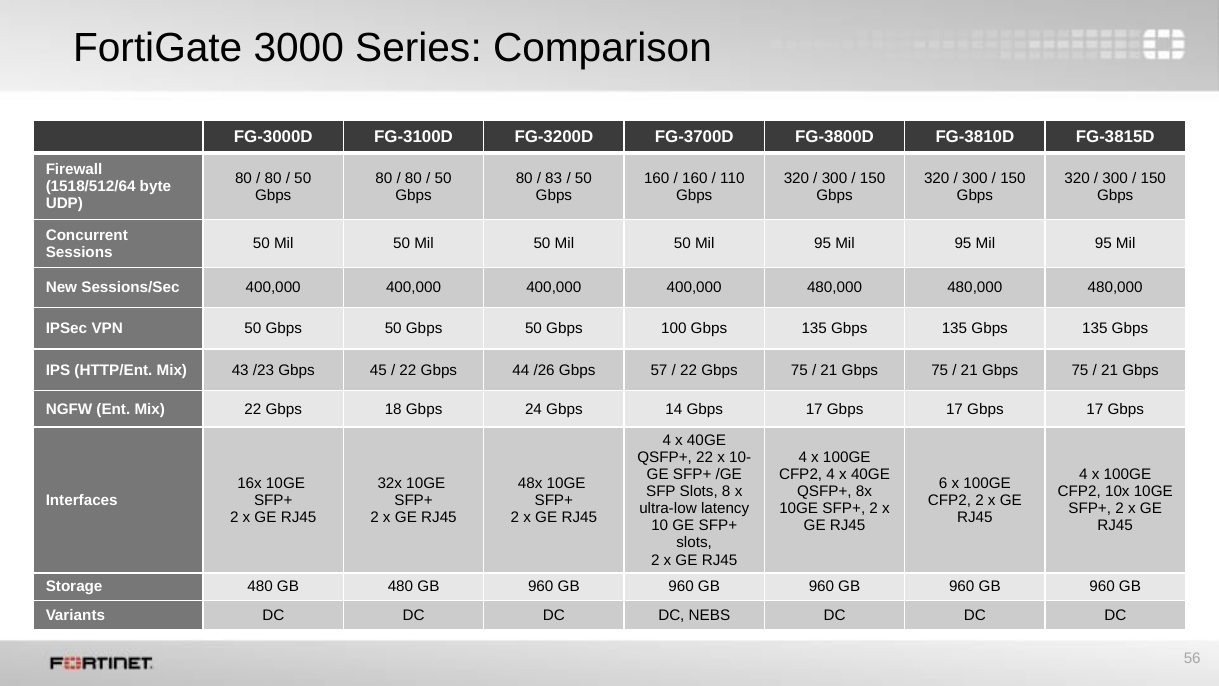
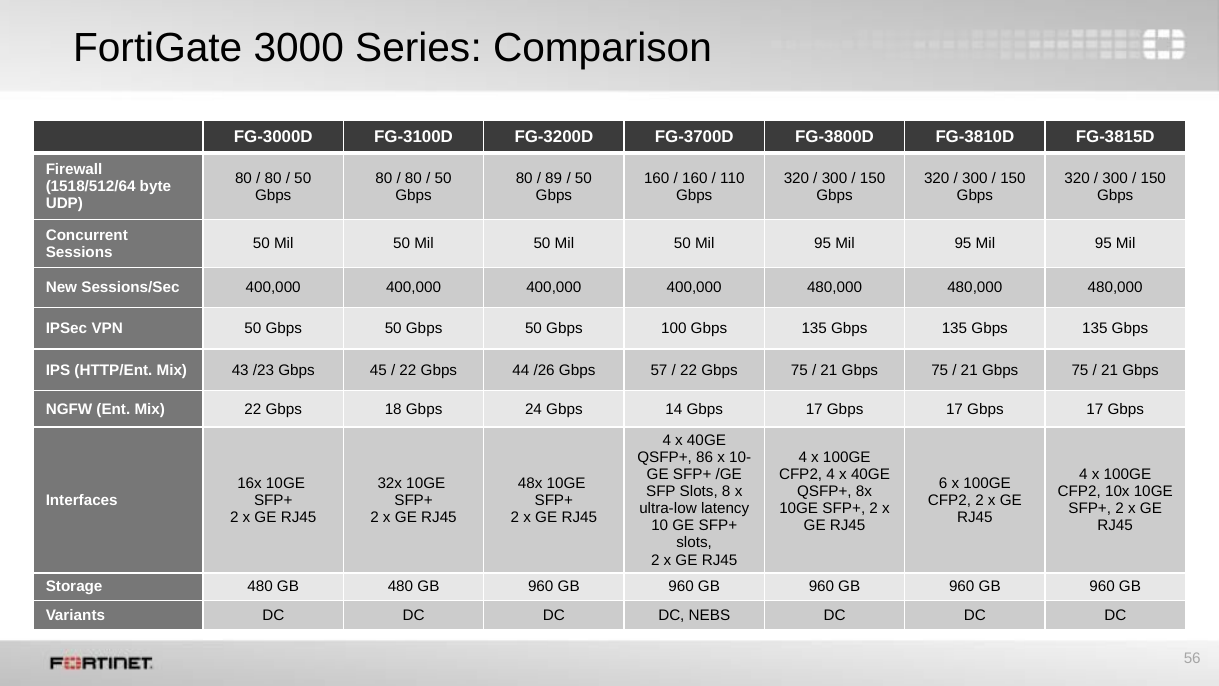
83: 83 -> 89 (554, 178)
QSFP+ 22: 22 -> 86 (705, 457)
